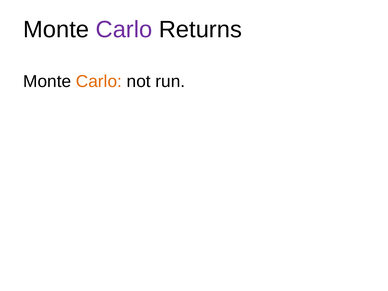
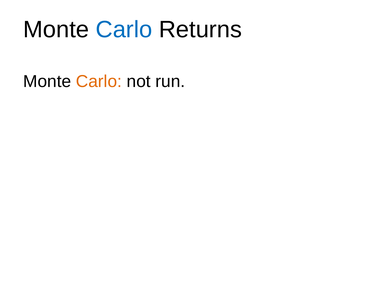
Carlo colour: purple -> blue (124, 29)
